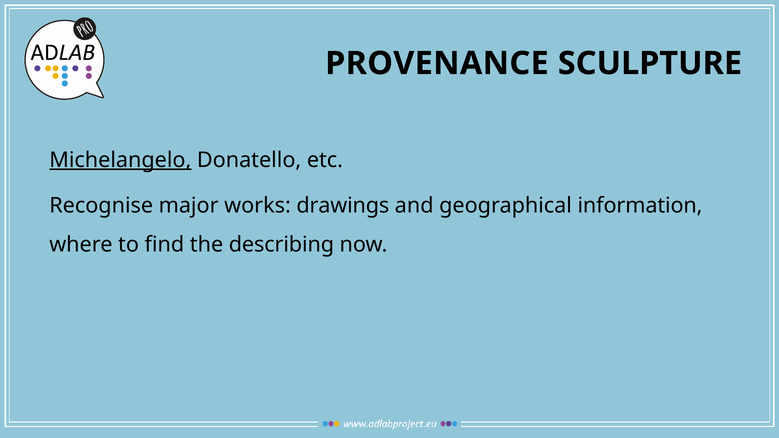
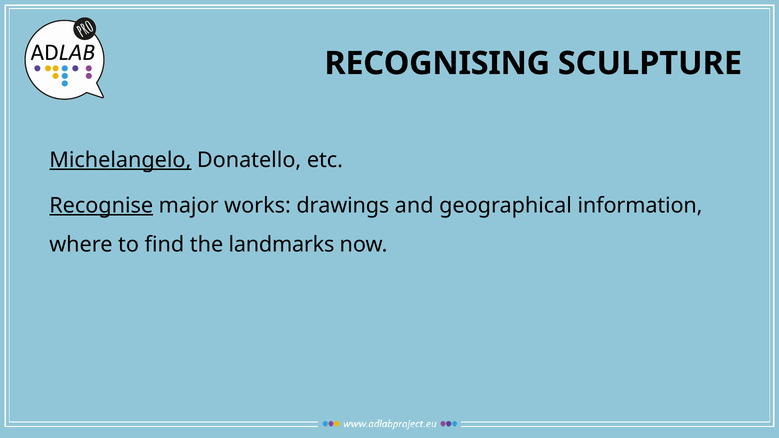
PROVENANCE: PROVENANCE -> RECOGNISING (437, 63)
Recognise underline: none -> present (101, 206)
describing: describing -> landmarks (281, 244)
